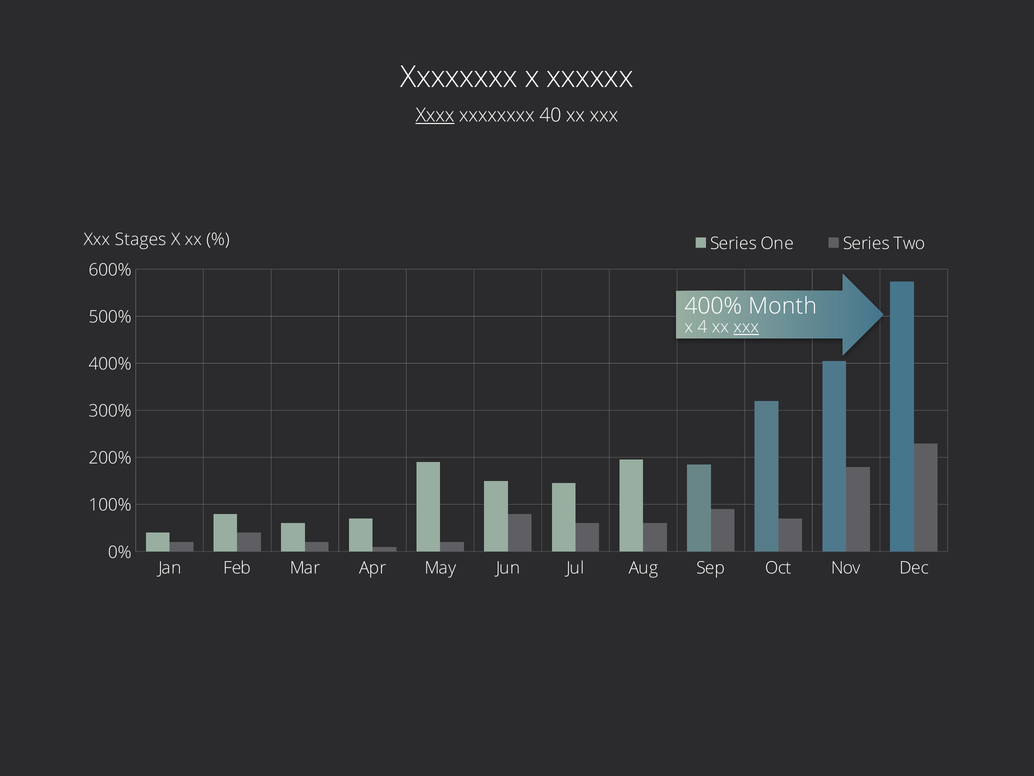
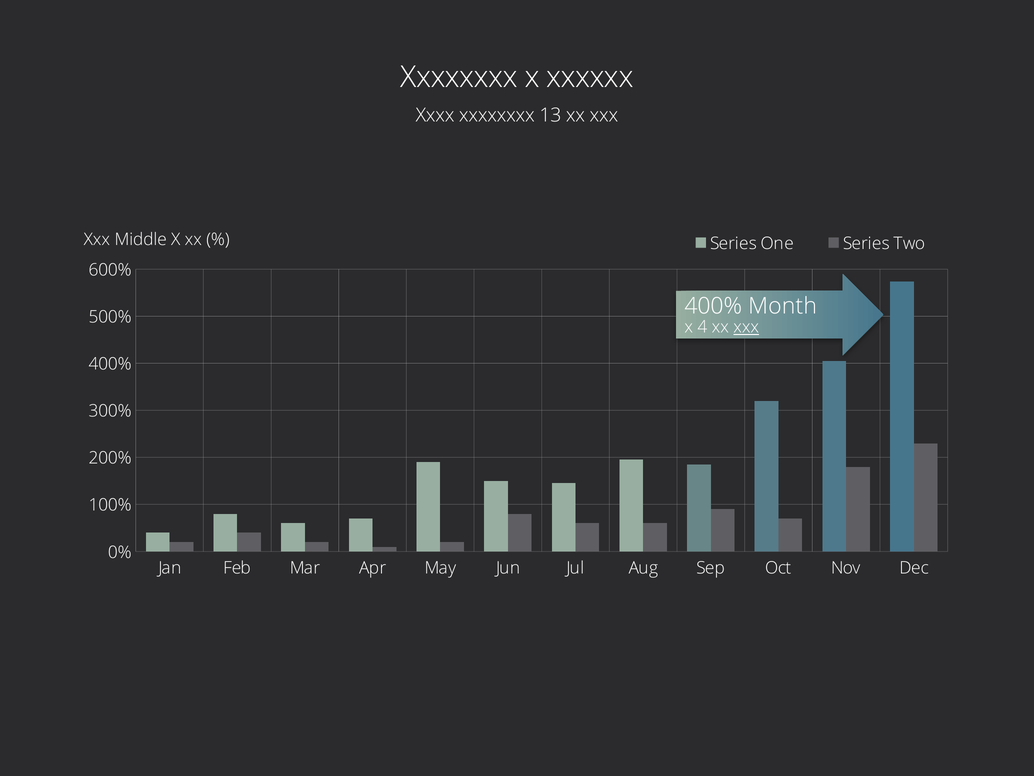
Xxxx underline: present -> none (435, 115)
40: 40 -> 13 (550, 115)
Stages: Stages -> Middle (141, 240)
